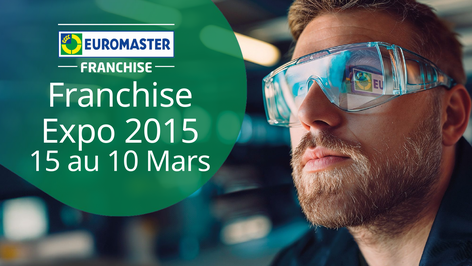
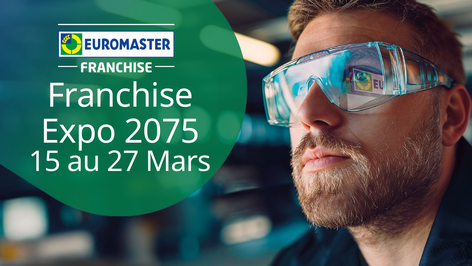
2015: 2015 -> 2075 (162, 132)
10: 10 -> 27 (123, 161)
